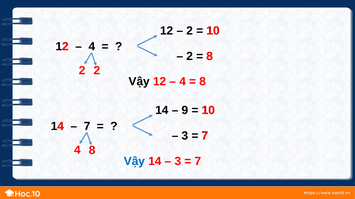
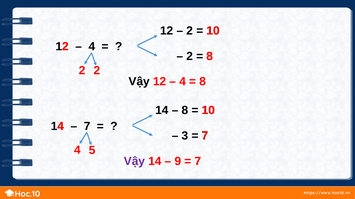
9: 9 -> 8 (185, 111)
4 8: 8 -> 5 (92, 151)
Vậy colour: blue -> purple (134, 162)
3: 3 -> 9 (178, 162)
